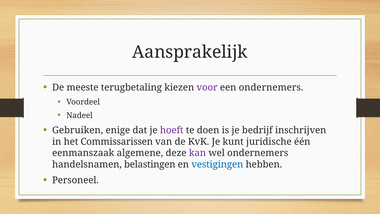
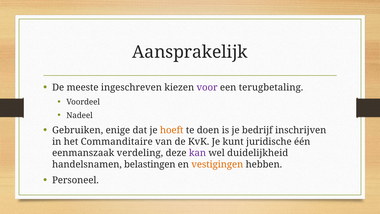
terugbetaling: terugbetaling -> ingeschreven (131, 87)
een ondernemers: ondernemers -> terugbetaling (271, 87)
hoeft colour: purple -> orange (172, 130)
Commissarissen: Commissarissen -> Commanditaire (117, 141)
algemene: algemene -> verdeling (140, 153)
wel ondernemers: ondernemers -> duidelijkheid (258, 153)
vestigingen colour: blue -> orange (217, 164)
